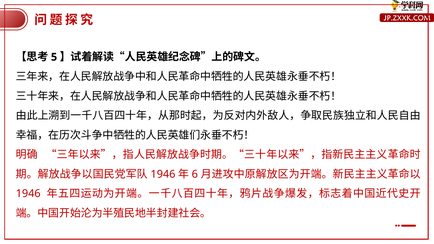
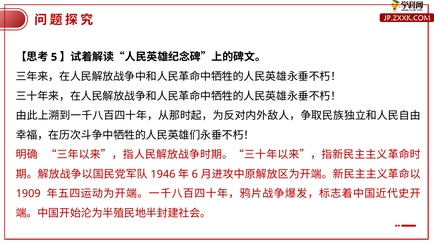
1946: 1946 -> 1909 (28, 194)
